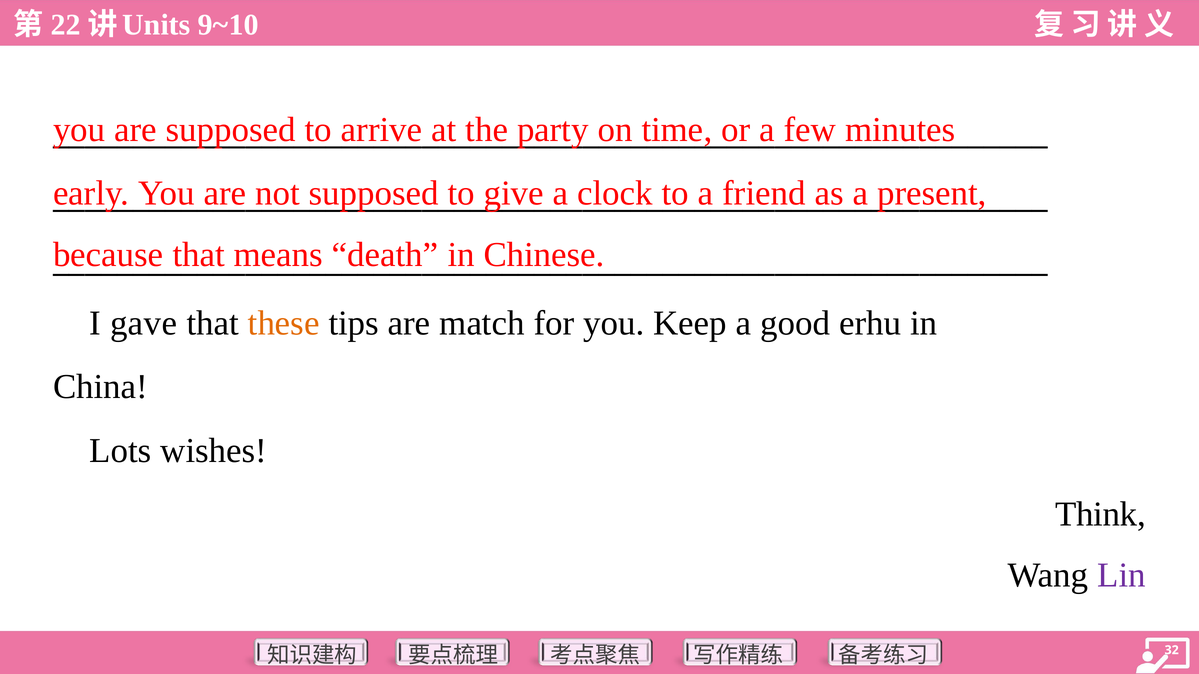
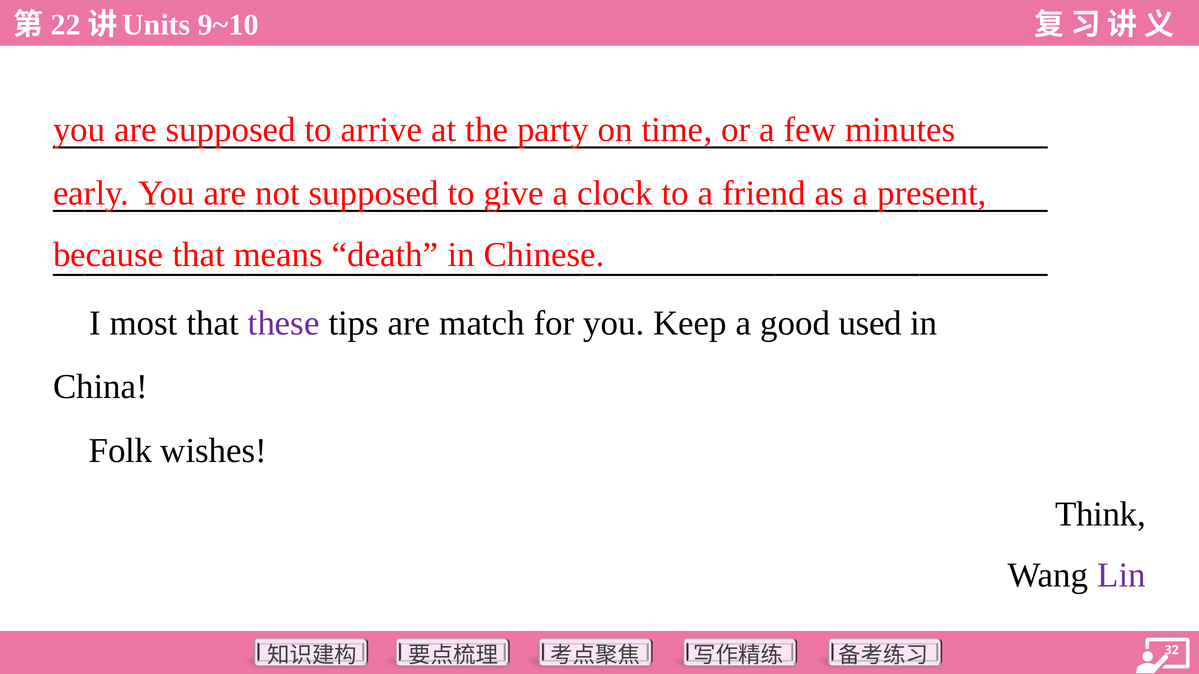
gave: gave -> most (144, 323)
these colour: orange -> purple (284, 323)
erhu: erhu -> used (870, 323)
Lots: Lots -> Folk (120, 451)
